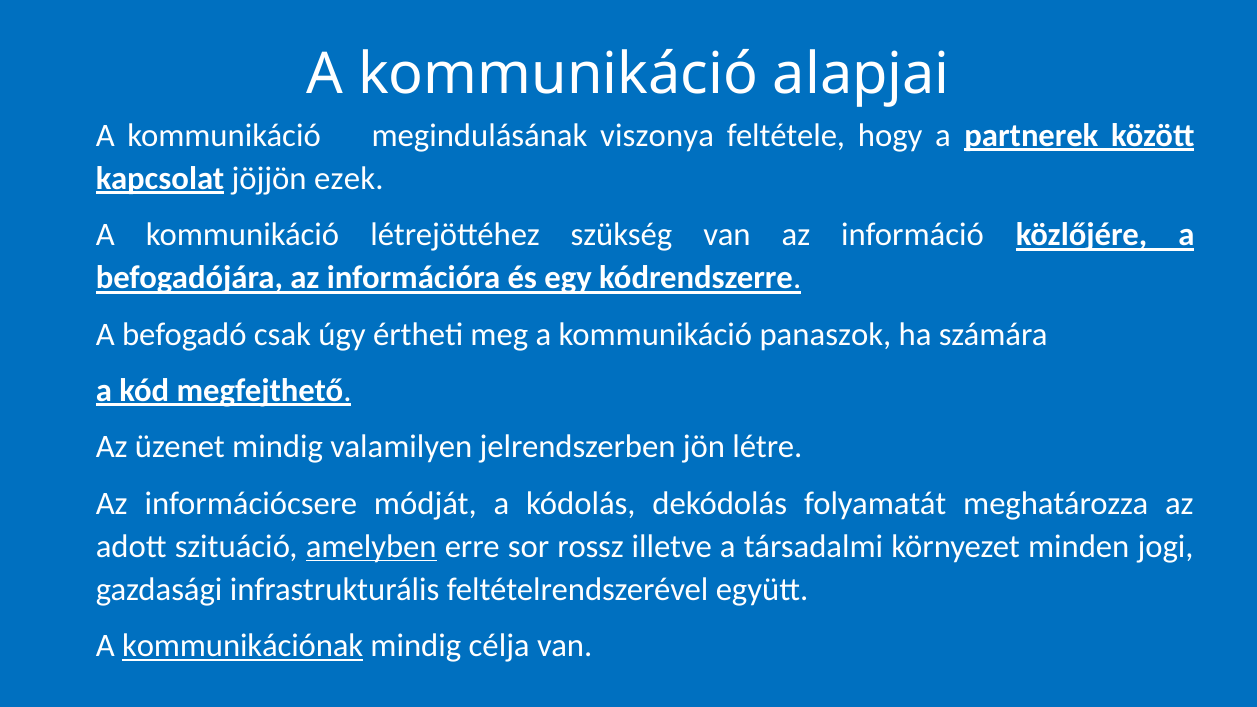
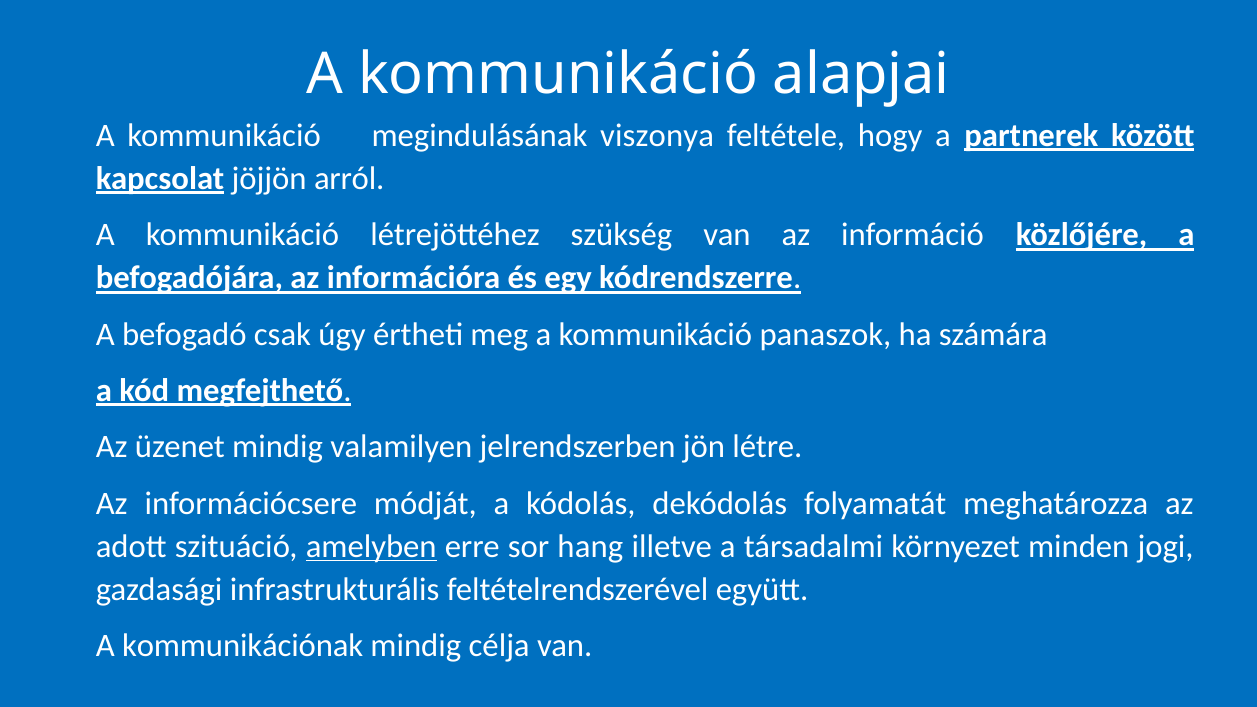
ezek: ezek -> arról (349, 179)
rossz: rossz -> hang (590, 546)
kommunikációnak underline: present -> none (243, 646)
